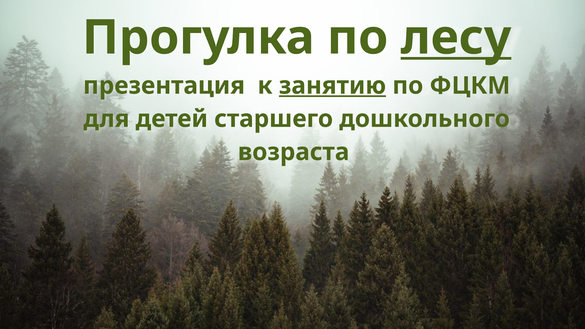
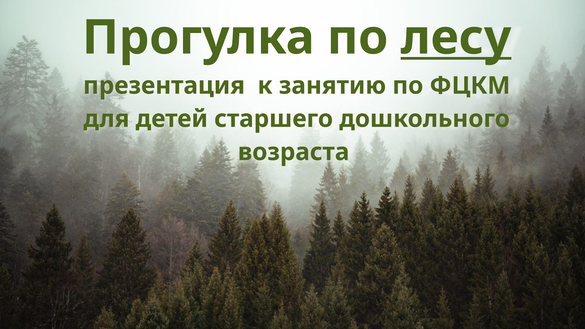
занятию underline: present -> none (332, 86)
